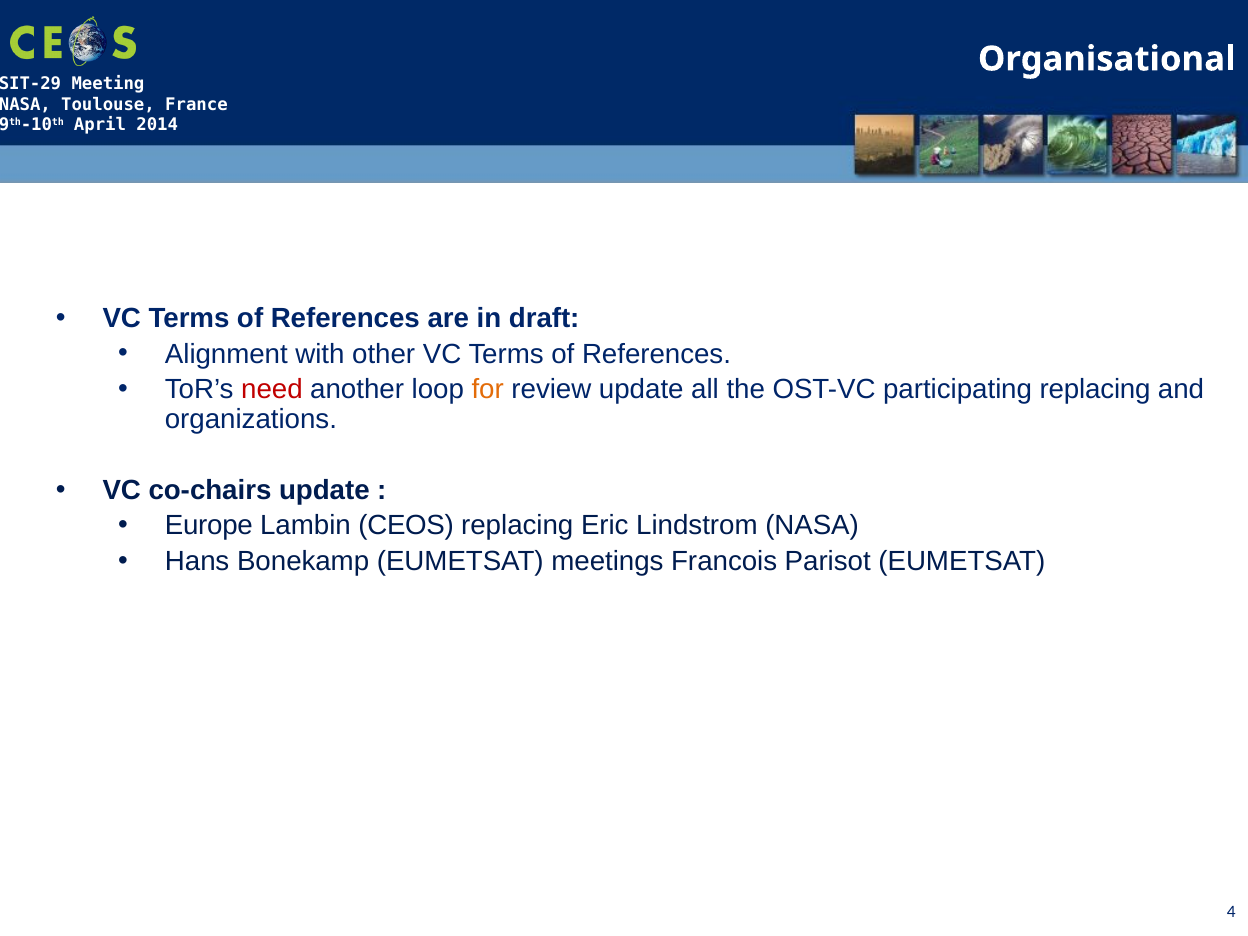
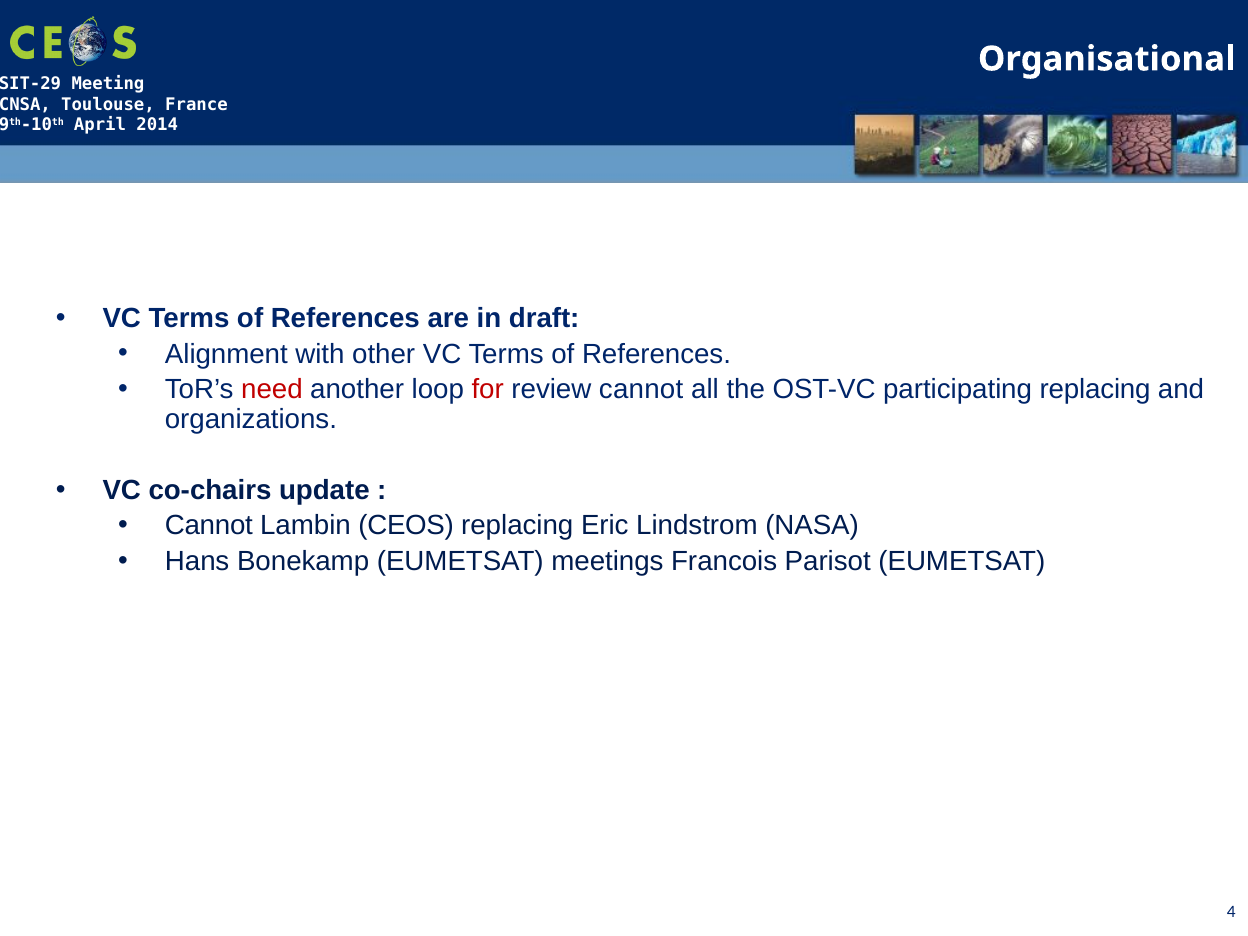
NASA: NASA -> CNSA (25, 104)
for colour: orange -> red (488, 389)
review update: update -> cannot (641, 389)
Europe: Europe -> Cannot (209, 526)
